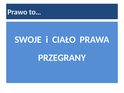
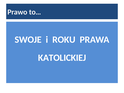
CIAŁO: CIAŁO -> ROKU (64, 40)
PRZEGRANY: PRZEGRANY -> KATOLICKIEJ (62, 58)
